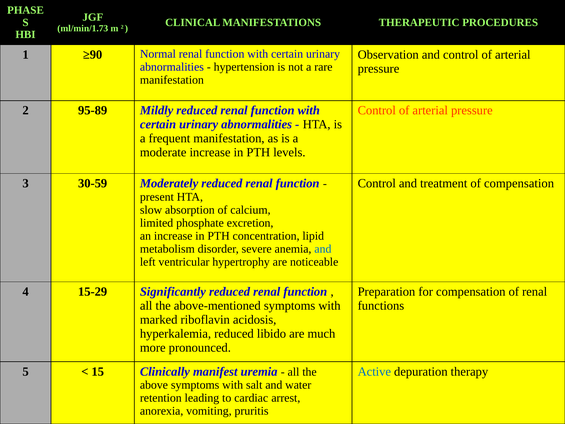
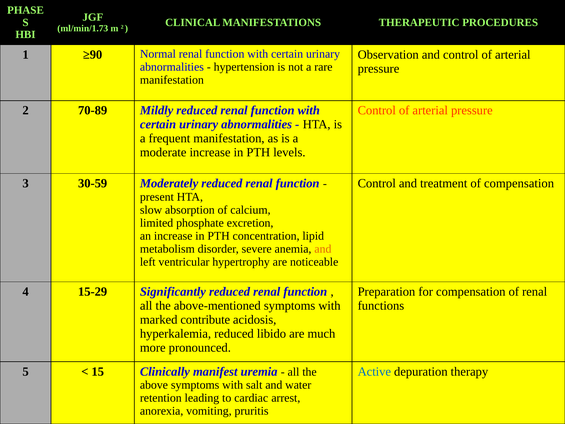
95-89: 95-89 -> 70-89 (93, 110)
and colour: blue -> orange (323, 249)
riboflavin: riboflavin -> contribute (205, 320)
